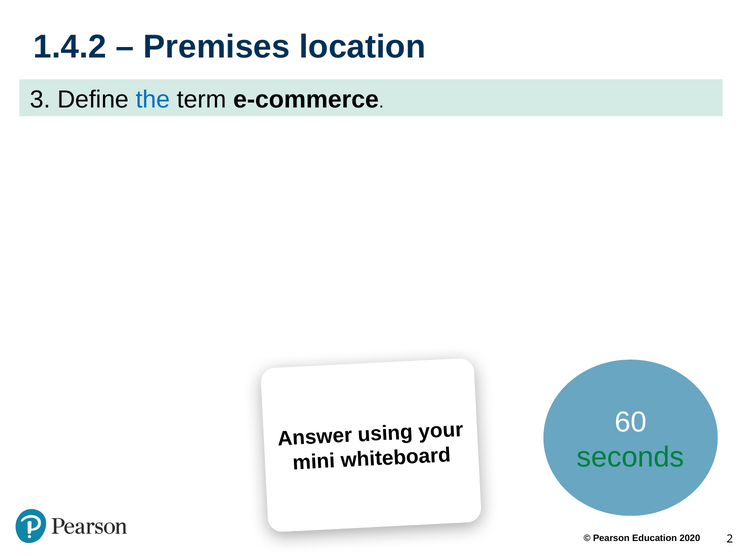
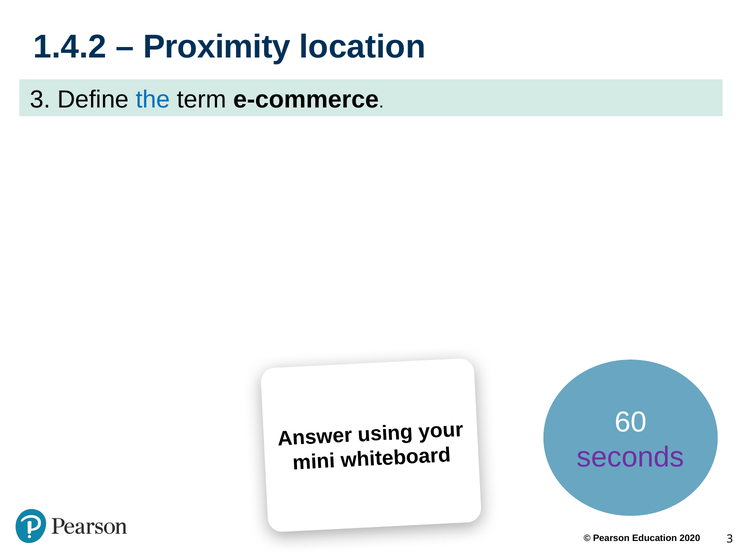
Premises: Premises -> Proximity (217, 47)
seconds colour: green -> purple (631, 457)
2: 2 -> 3 (730, 539)
